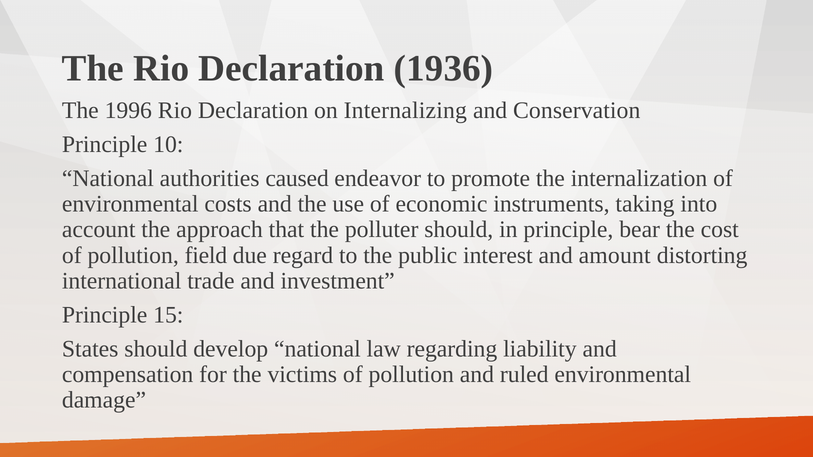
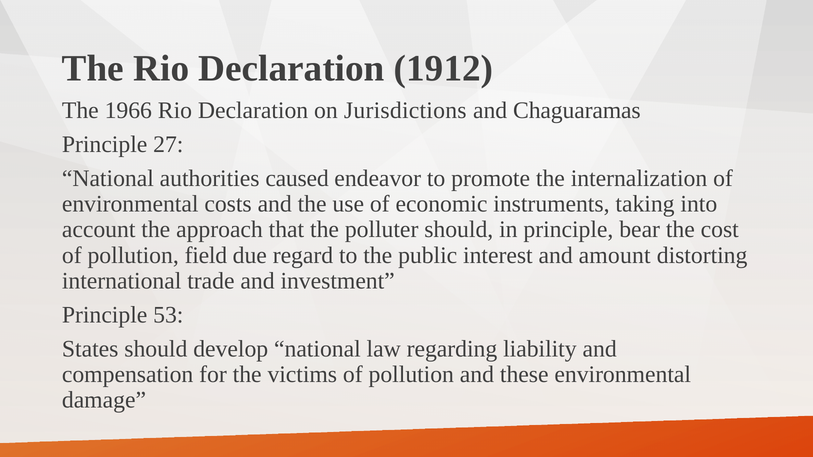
1936: 1936 -> 1912 (444, 68)
1996: 1996 -> 1966 (128, 110)
Internalizing: Internalizing -> Jurisdictions (405, 110)
Conservation: Conservation -> Chaguaramas (577, 110)
10: 10 -> 27 (168, 144)
15: 15 -> 53 (168, 315)
ruled: ruled -> these (524, 375)
